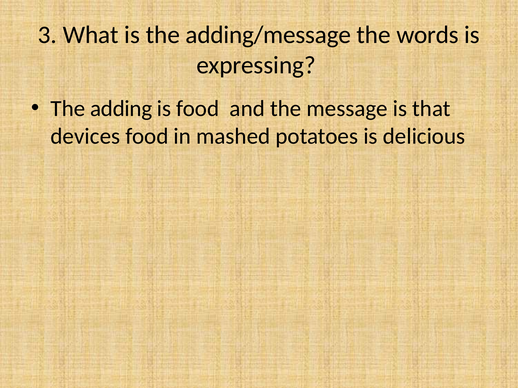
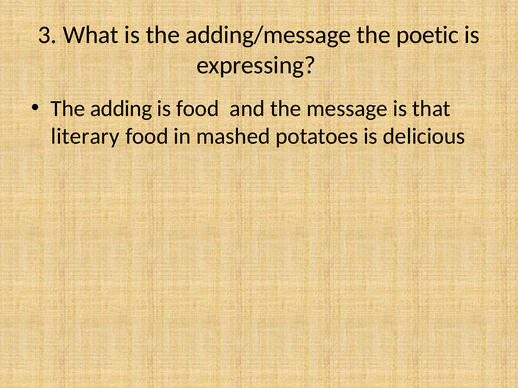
words: words -> poetic (427, 35)
devices: devices -> literary (85, 136)
